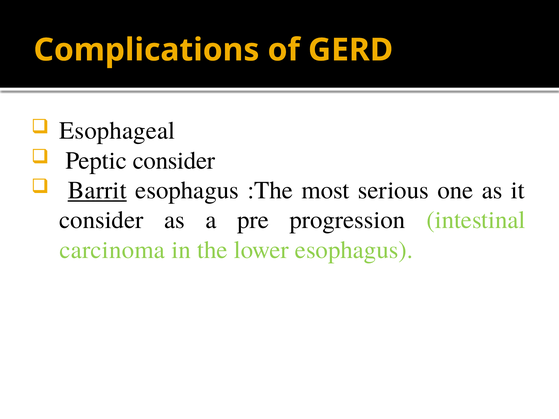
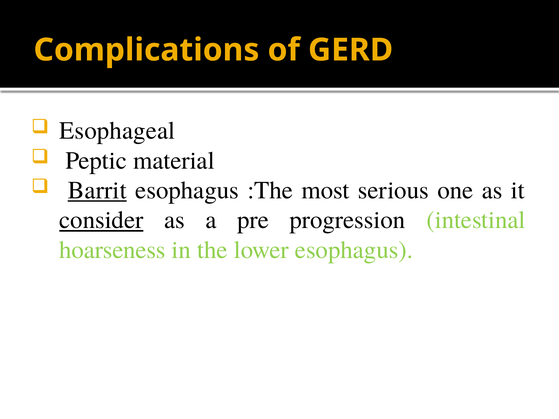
Peptic consider: consider -> material (174, 161)
consider underline: none -> present (101, 220)
carcinoma: carcinoma -> hoarseness (112, 250)
